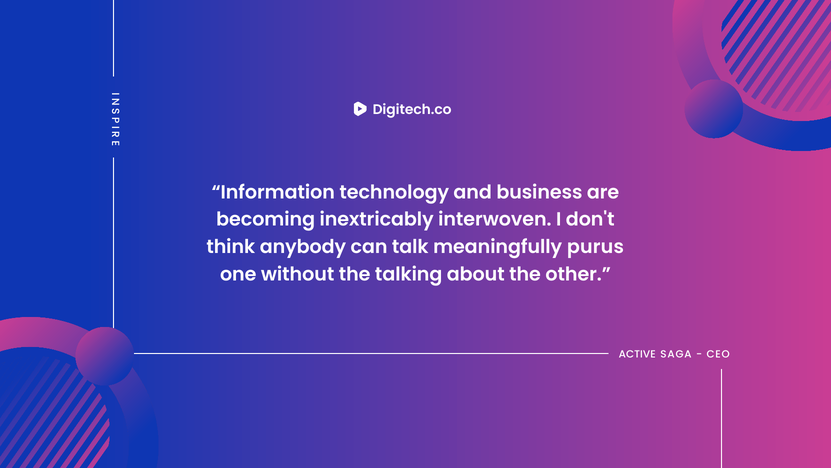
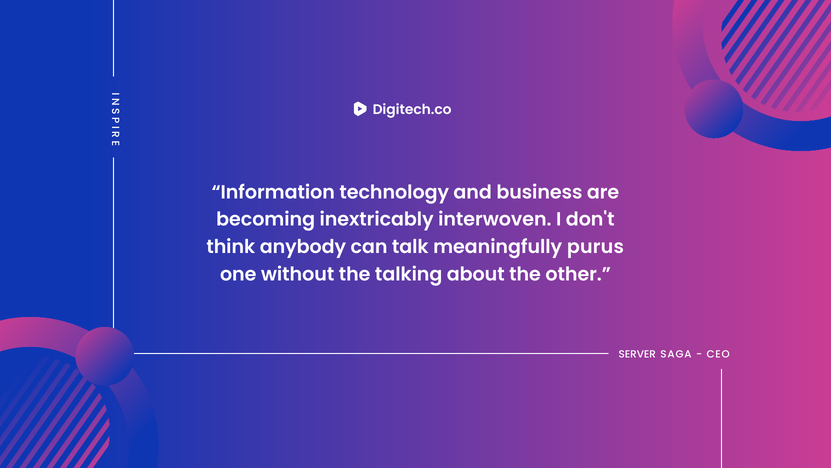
ACTIVE: ACTIVE -> SERVER (637, 354)
